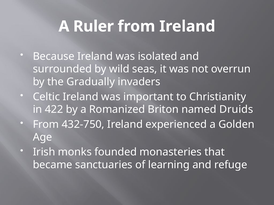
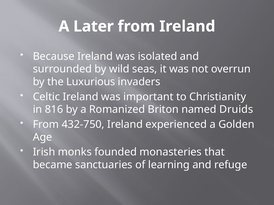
Ruler: Ruler -> Later (94, 26)
Gradually: Gradually -> Luxurious (91, 82)
422: 422 -> 816 (54, 110)
